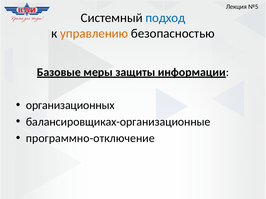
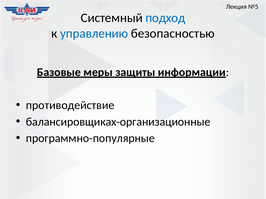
управлению colour: orange -> blue (94, 33)
организационных: организационных -> противодействие (70, 105)
программно-отключение: программно-отключение -> программно-популярные (90, 139)
